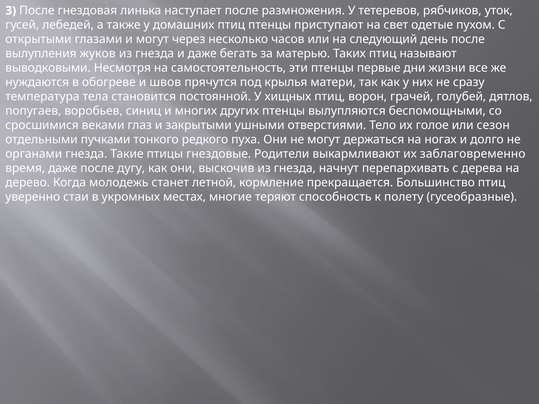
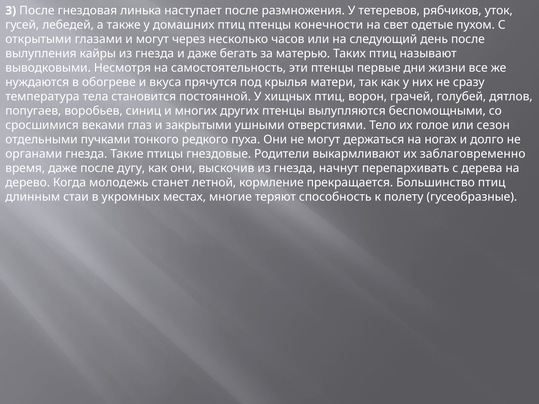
приступают: приступают -> конечности (329, 25)
жуков: жуков -> кайры (98, 54)
швов: швов -> вкуса (165, 82)
уверенно: уверенно -> длинным (33, 197)
